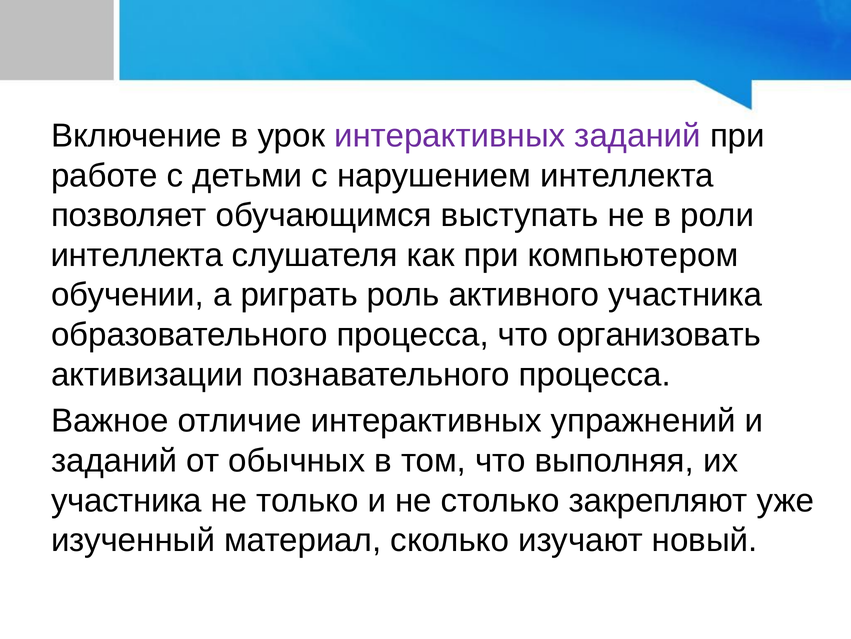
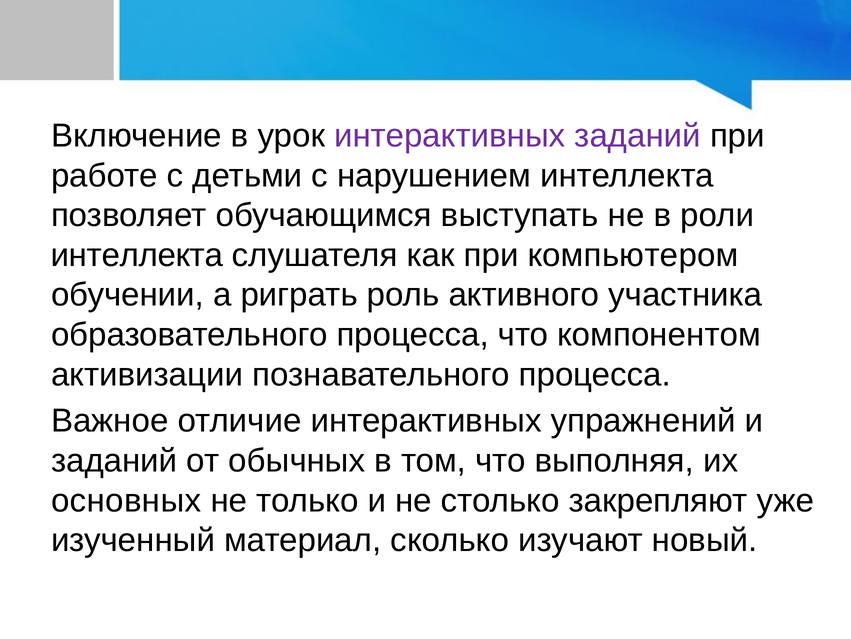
организовать: организовать -> компонентом (659, 334)
участника: участника -> основных (126, 500)
